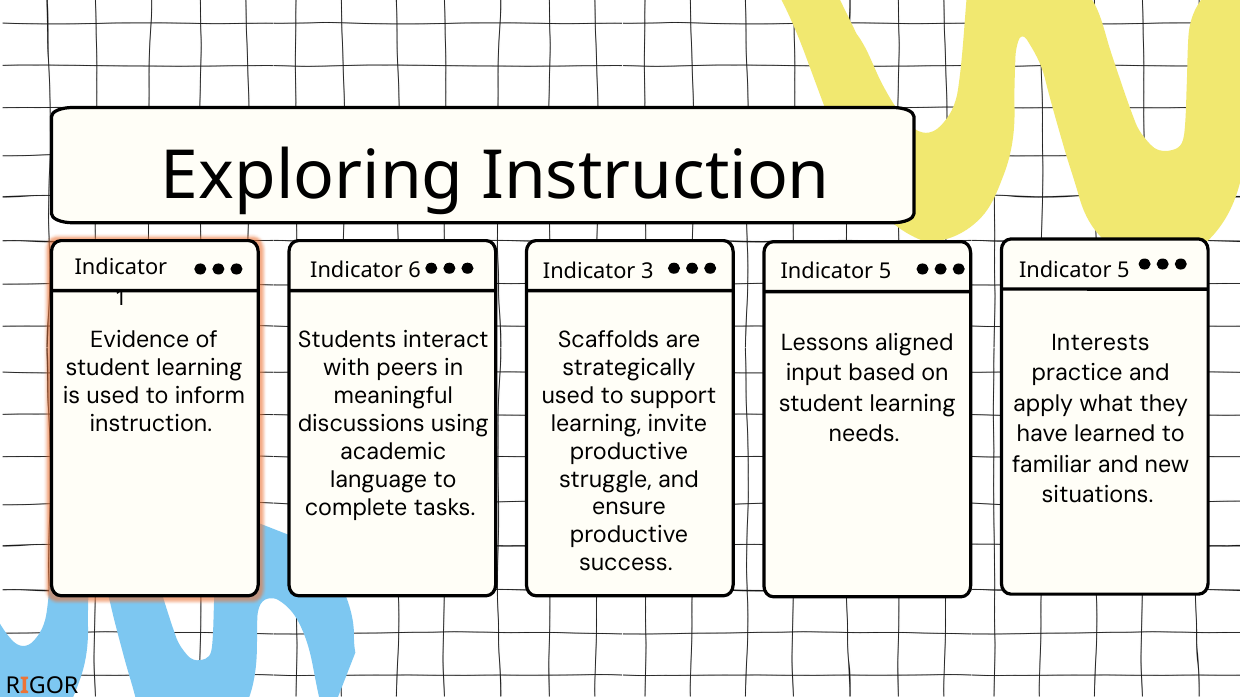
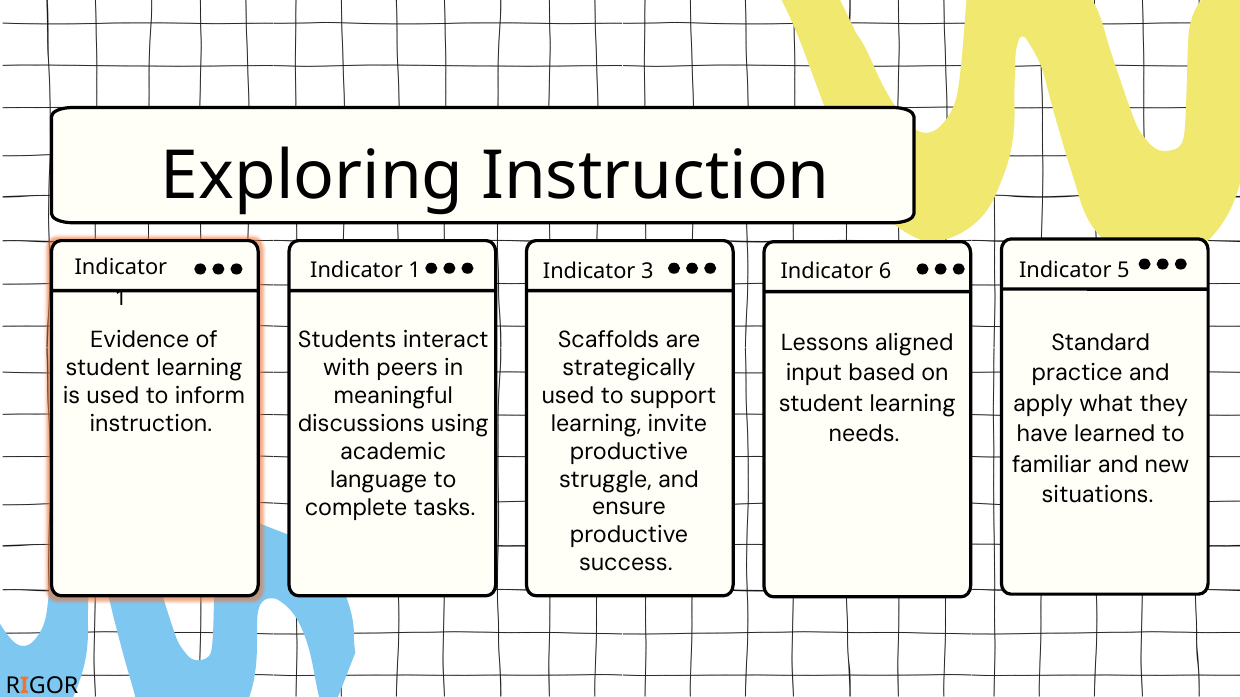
6: 6 -> 1 (415, 270)
3 Indicator 5: 5 -> 6 (885, 272)
Interests: Interests -> Standard (1101, 343)
